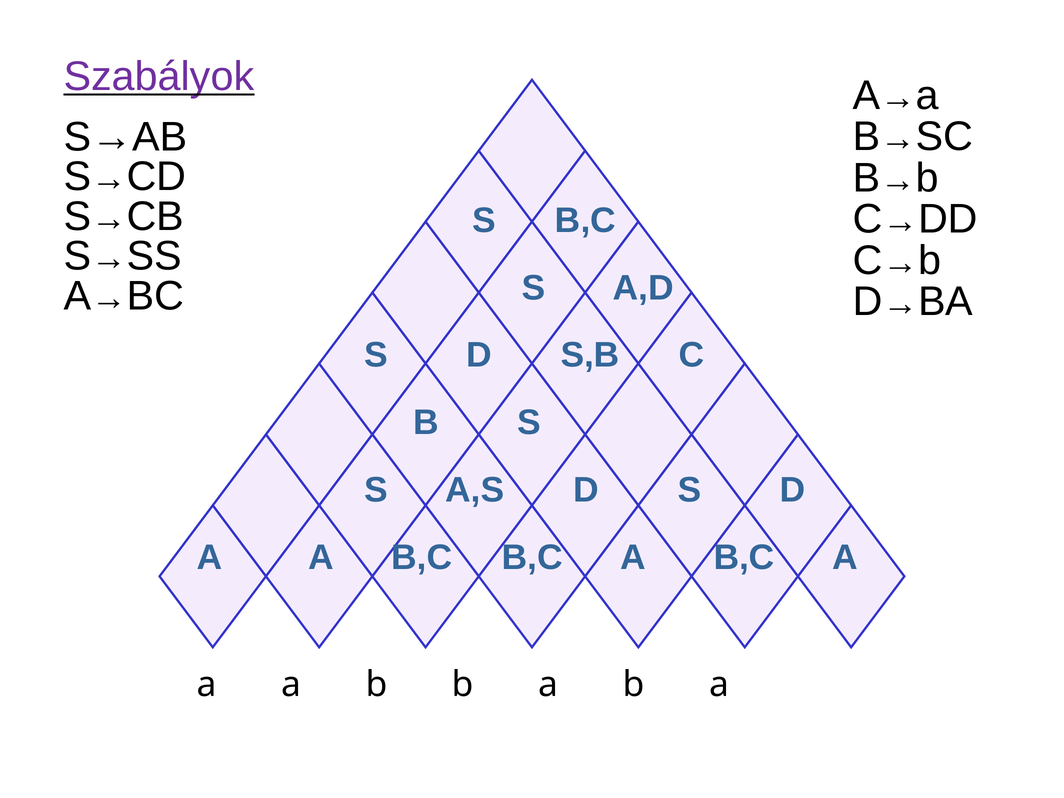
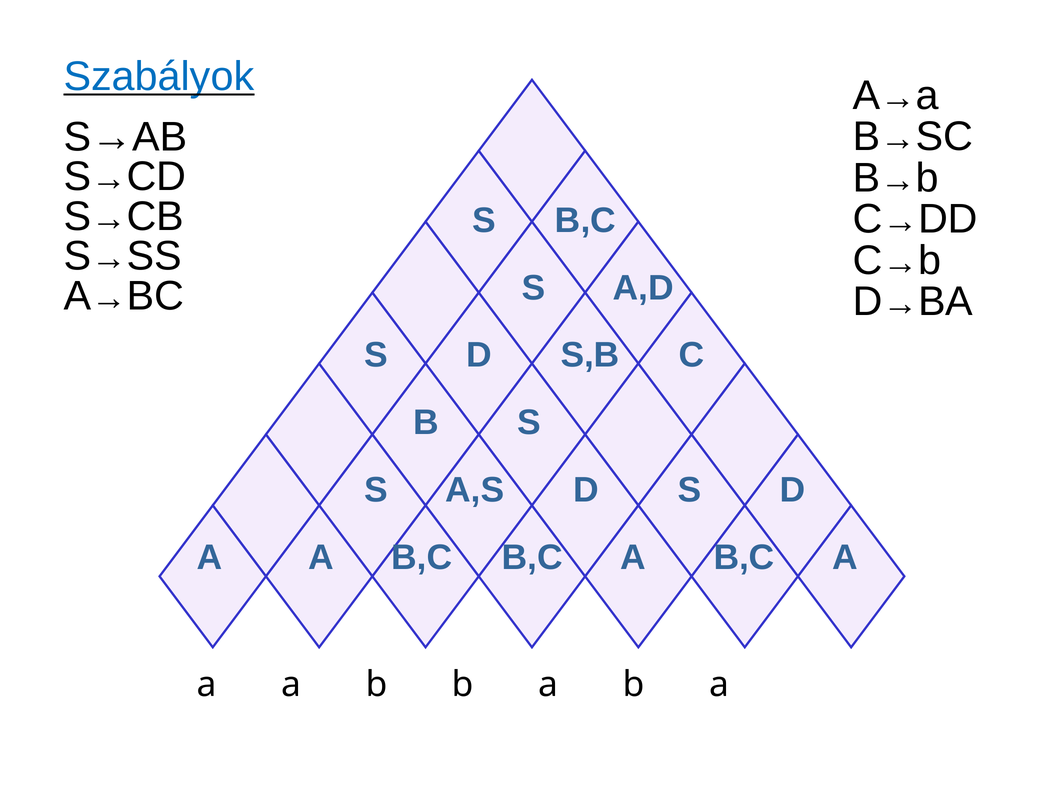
Szabályok colour: purple -> blue (159, 77)
